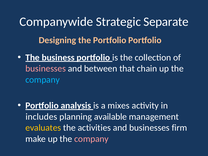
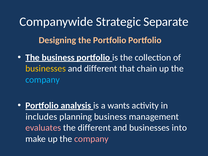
businesses colour: pink -> yellow (46, 69)
and between: between -> different (101, 69)
mixes: mixes -> wants (119, 106)
planning available: available -> business (110, 117)
evaluates colour: yellow -> pink (43, 128)
the activities: activities -> different (94, 128)
firm: firm -> into (179, 128)
